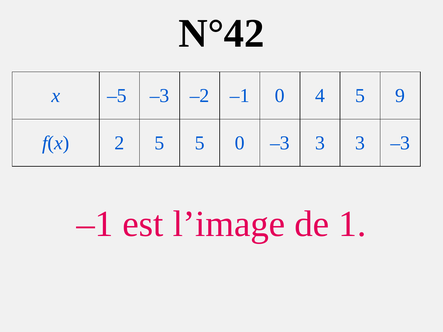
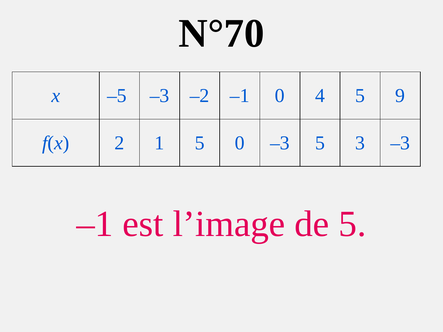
N°42: N°42 -> N°70 (221, 34)
2 5: 5 -> 1 (160, 143)
–3 3: 3 -> 5 (320, 143)
de 1: 1 -> 5 (352, 224)
